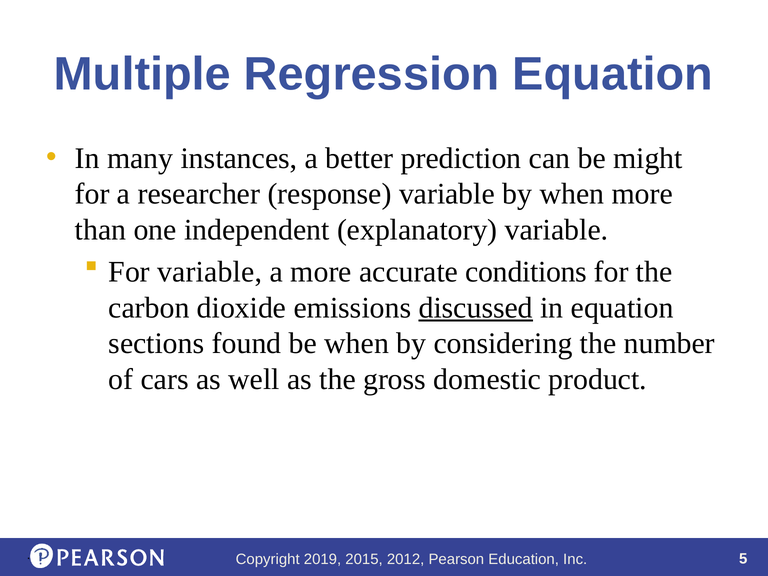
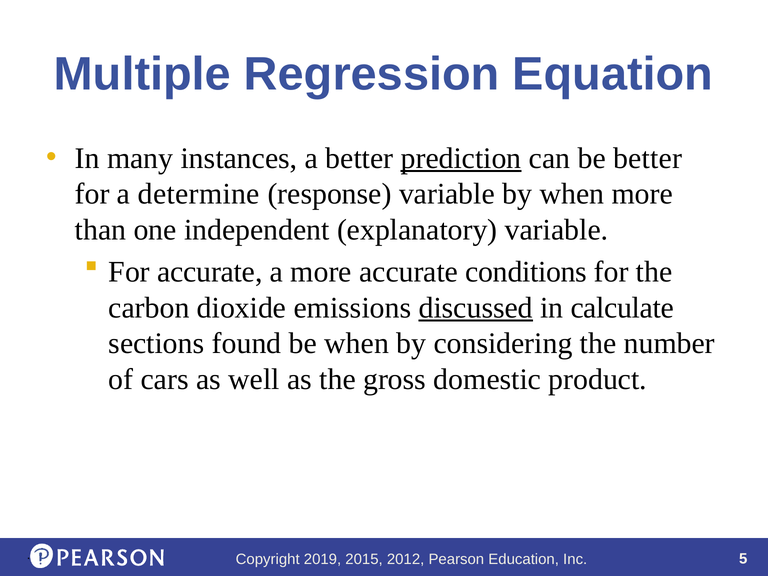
prediction underline: none -> present (461, 158)
be might: might -> better (648, 158)
researcher: researcher -> determine (199, 194)
For variable: variable -> accurate (210, 272)
in equation: equation -> calculate (622, 308)
